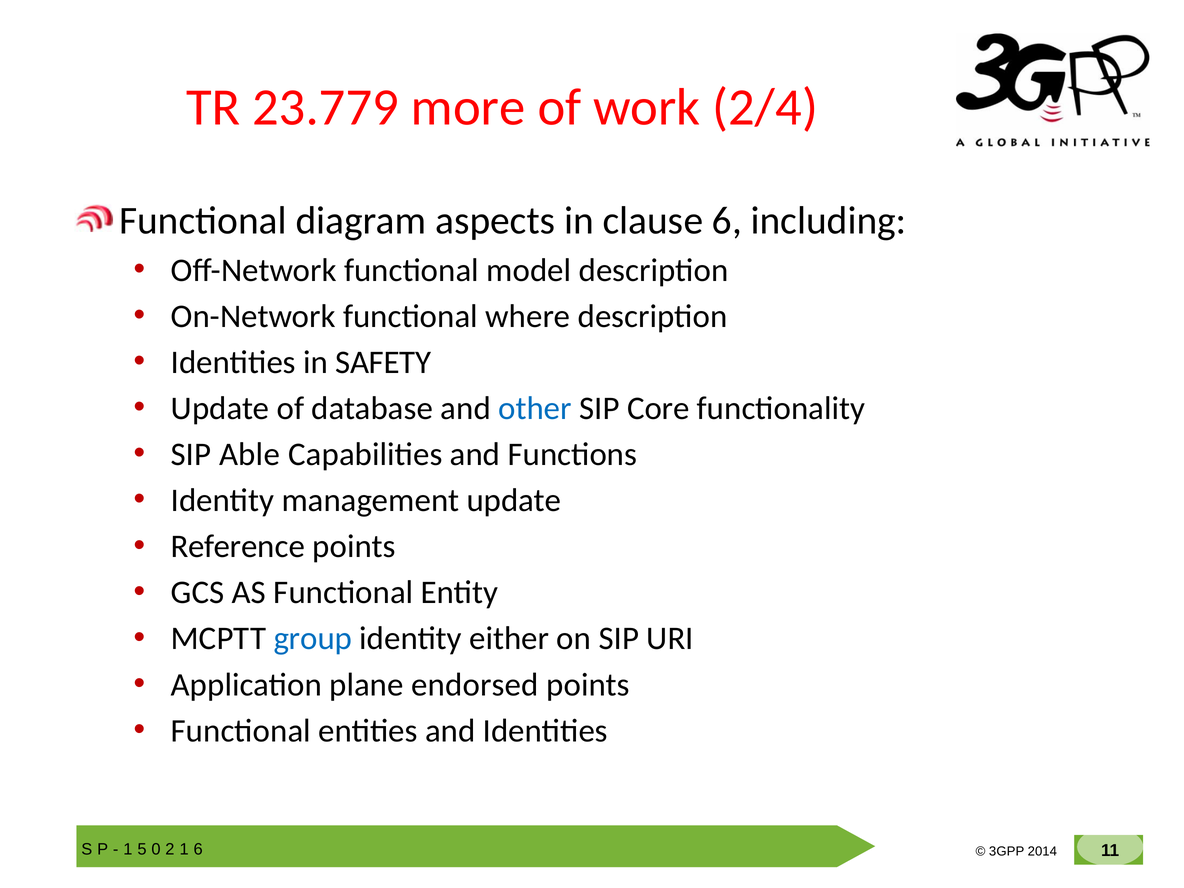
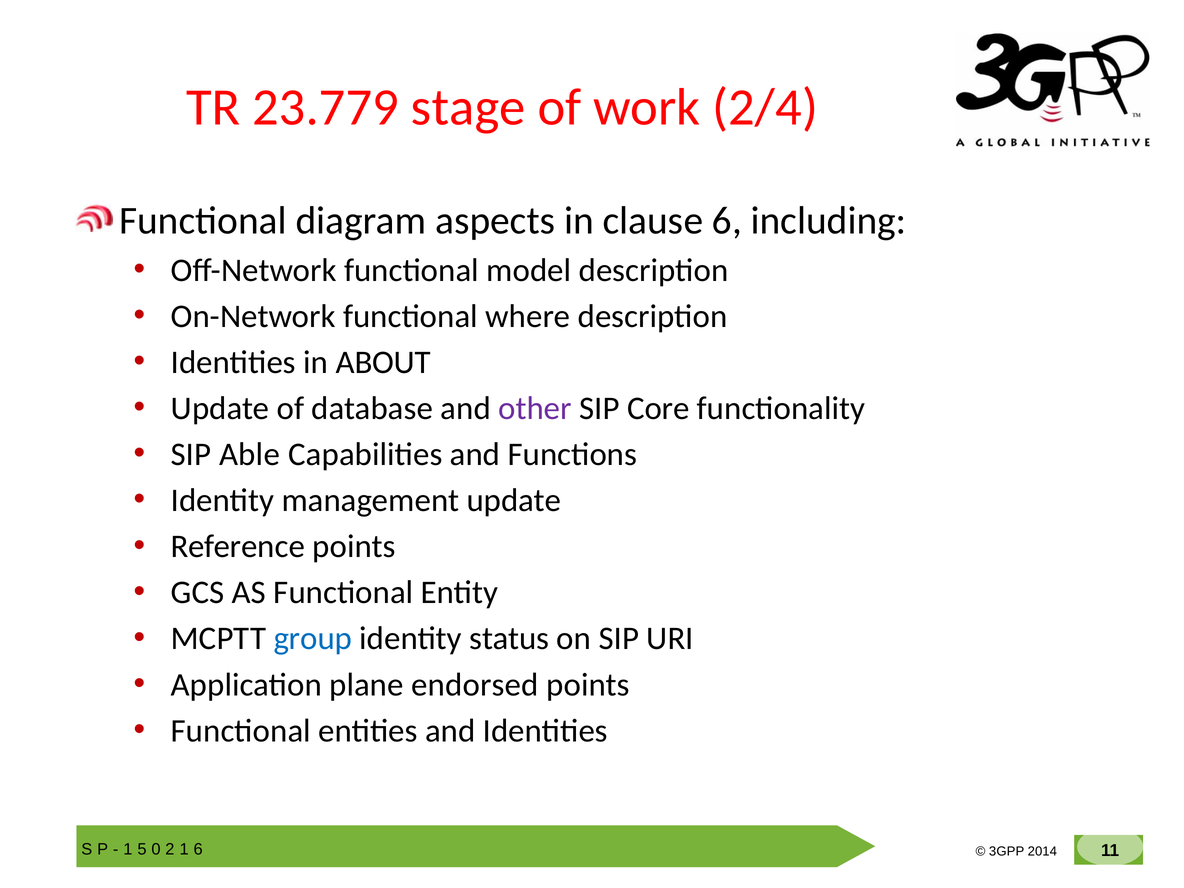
more: more -> stage (468, 107)
SAFETY: SAFETY -> ABOUT (383, 362)
other colour: blue -> purple (535, 408)
either: either -> status (509, 639)
